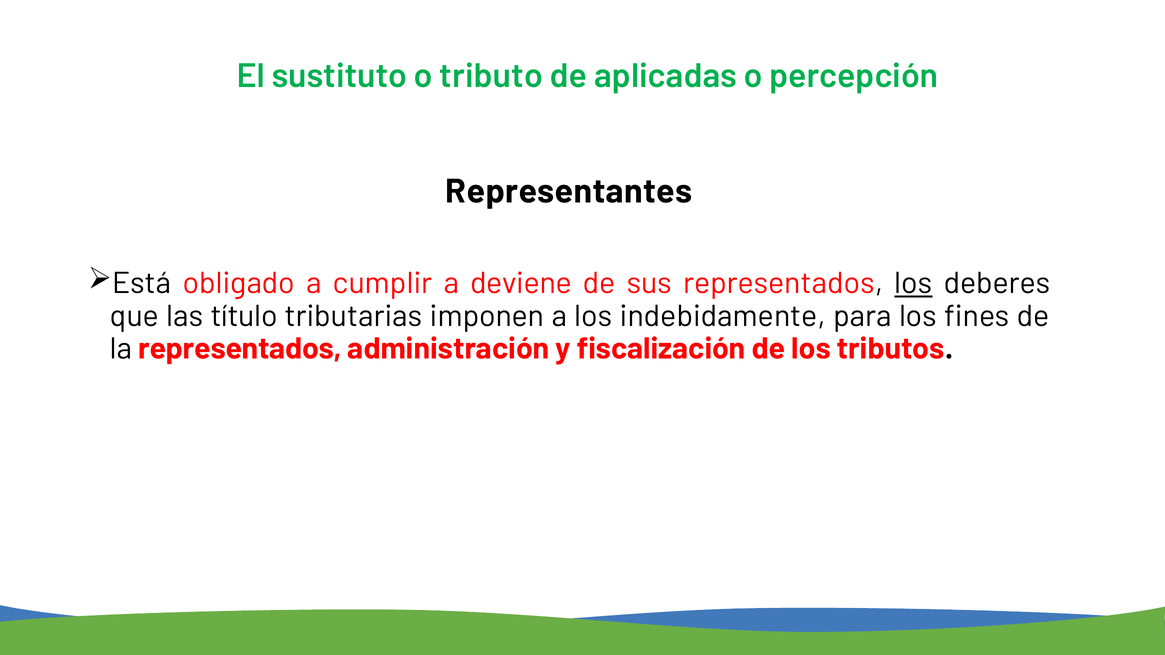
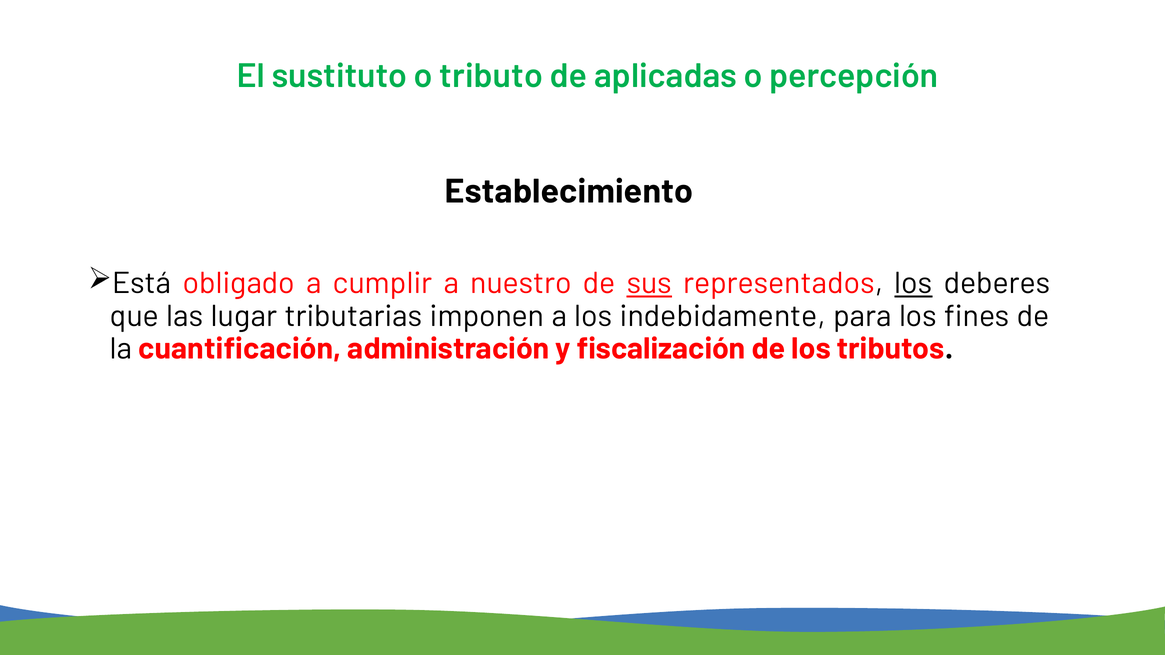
Representantes: Representantes -> Establecimiento (569, 192)
deviene: deviene -> nuestro (521, 284)
sus underline: none -> present (649, 284)
título: título -> lugar (244, 316)
la representados: representados -> cuantificación (240, 349)
